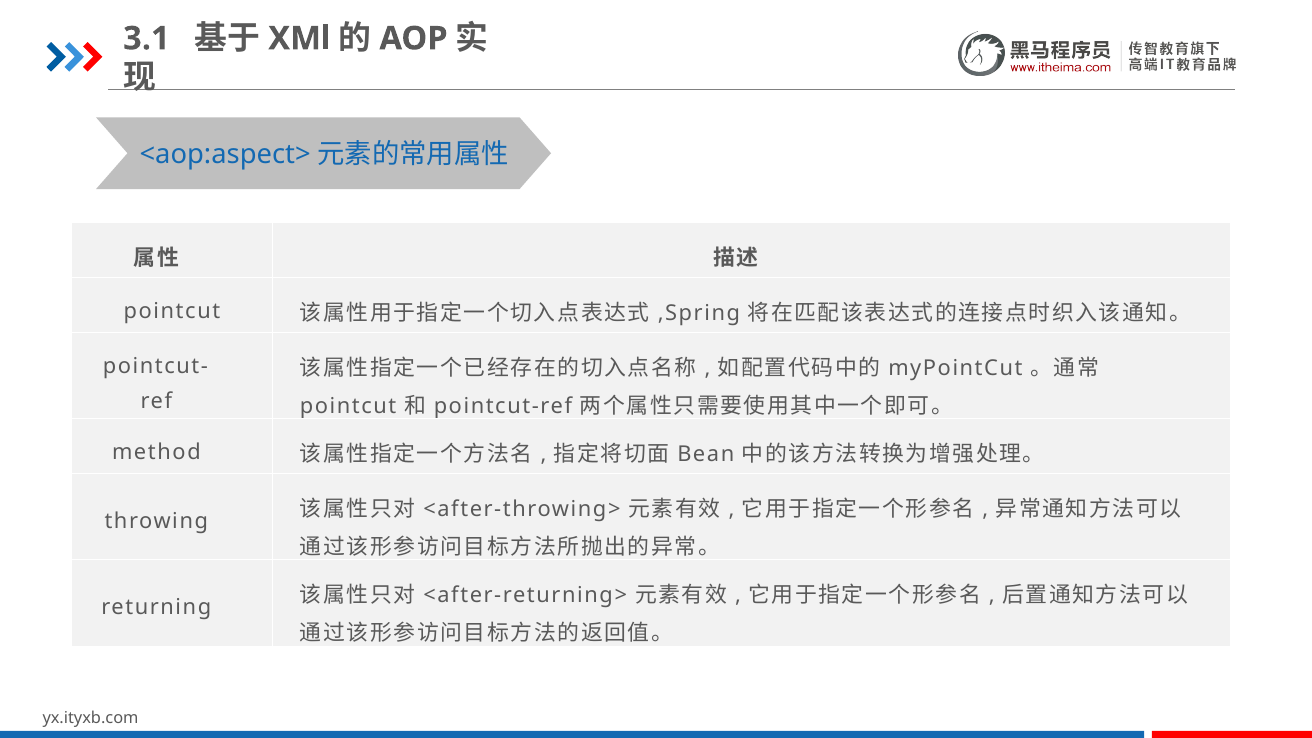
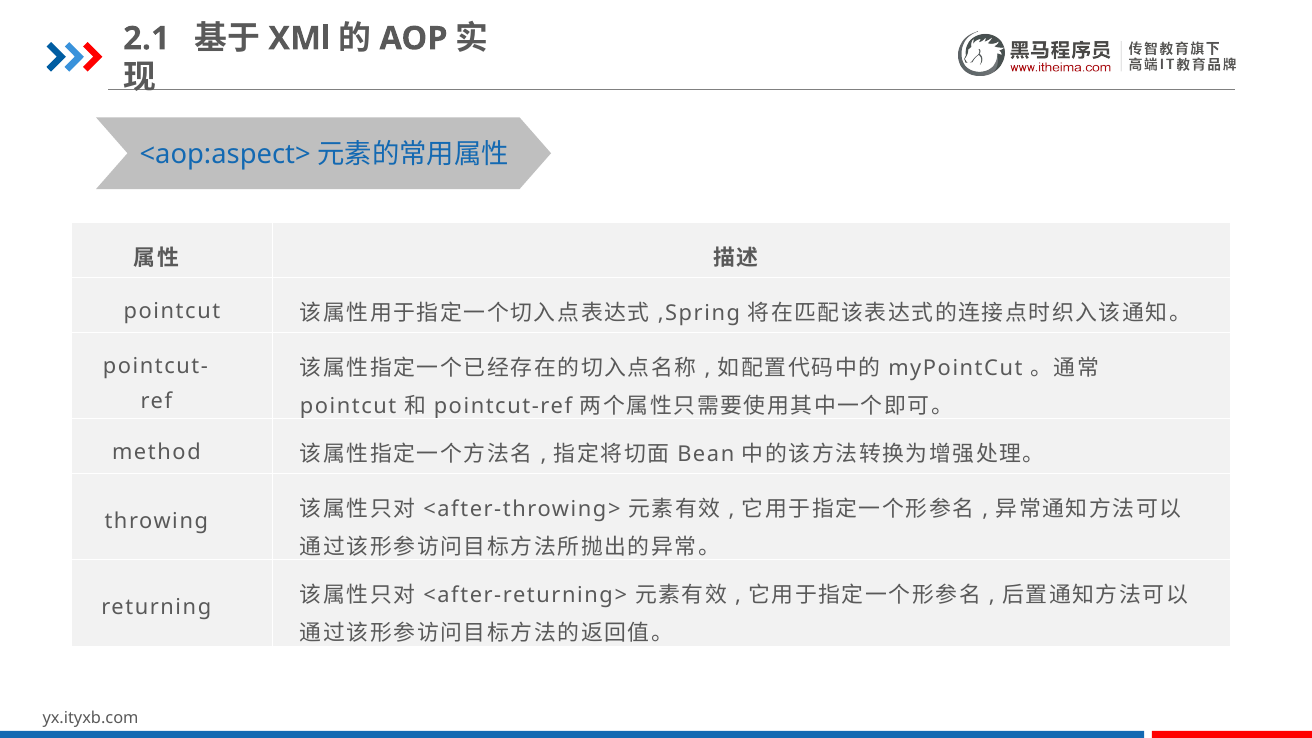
3.1: 3.1 -> 2.1 (146, 39)
